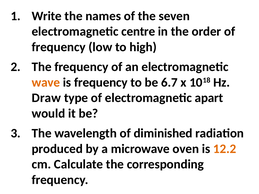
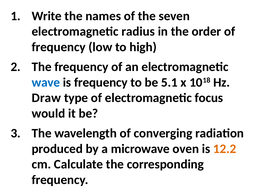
centre: centre -> radius (138, 32)
wave colour: orange -> blue (46, 82)
6.7: 6.7 -> 5.1 (169, 82)
apart: apart -> focus (209, 98)
diminished: diminished -> converging (163, 133)
